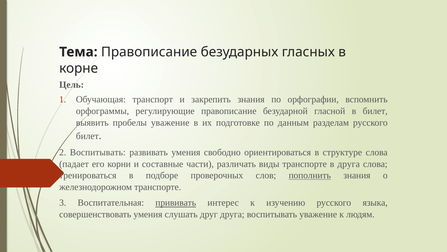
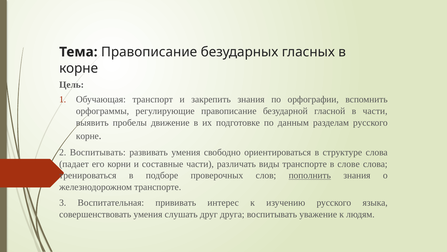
в билет: билет -> части (375, 111)
пробелы уважение: уважение -> движение (170, 122)
билет: билет -> корне (87, 136)
в друга: друга -> слове (349, 164)
прививать underline: present -> none (176, 202)
